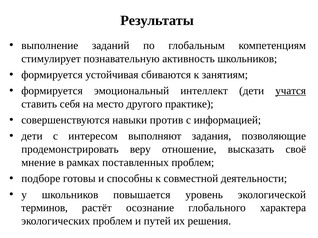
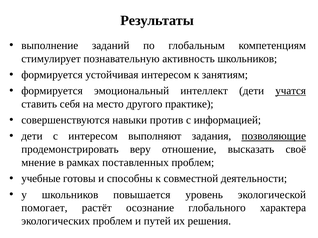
устойчивая сбиваются: сбиваются -> интересом (166, 75)
позволяющие underline: none -> present (274, 136)
подборе: подборе -> учебные (41, 179)
терминов: терминов -> помогает (44, 208)
